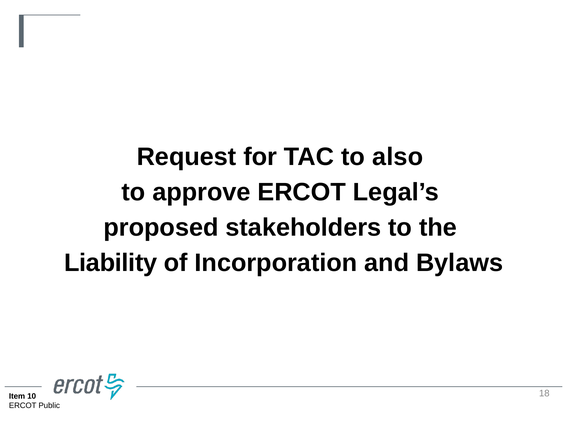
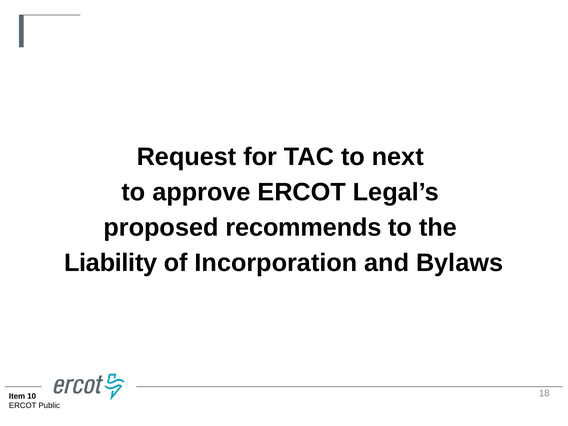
also: also -> next (398, 157)
stakeholders: stakeholders -> recommends (303, 227)
